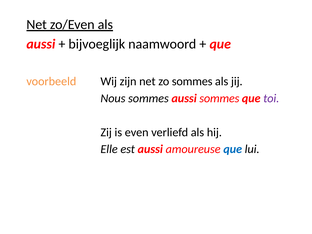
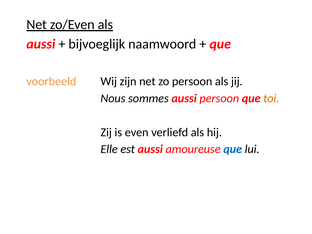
zo sommes: sommes -> persoon (192, 81)
aussi sommes: sommes -> persoon (219, 98)
toi colour: purple -> orange (271, 98)
